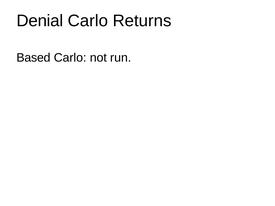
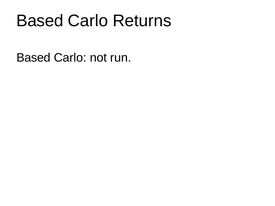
Denial: Denial -> Based (40, 21)
